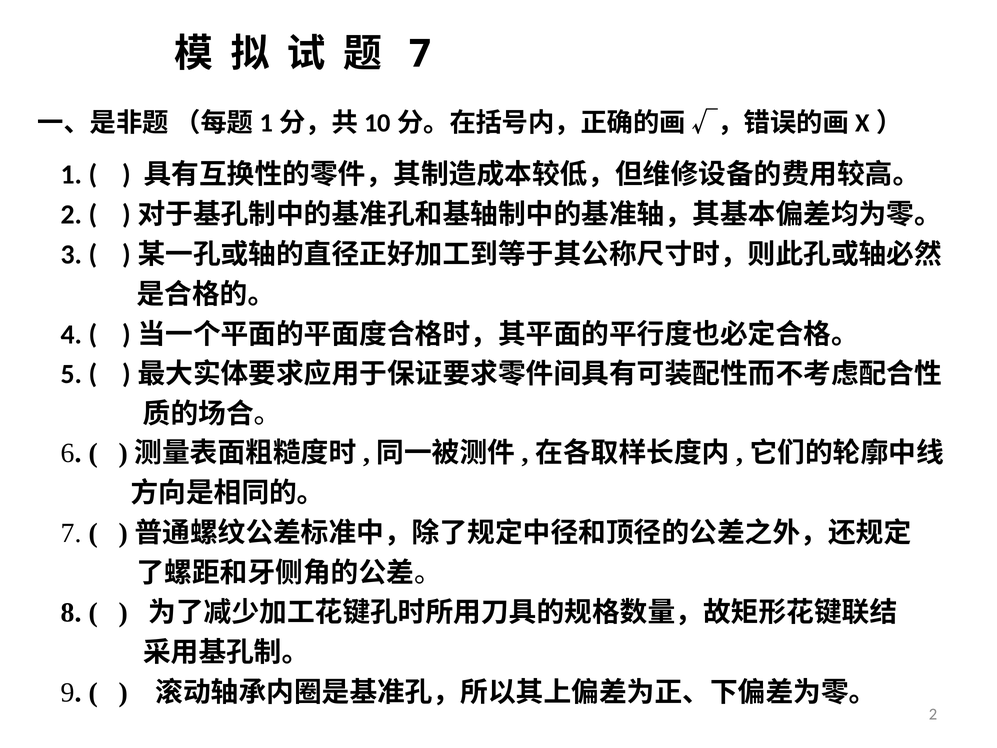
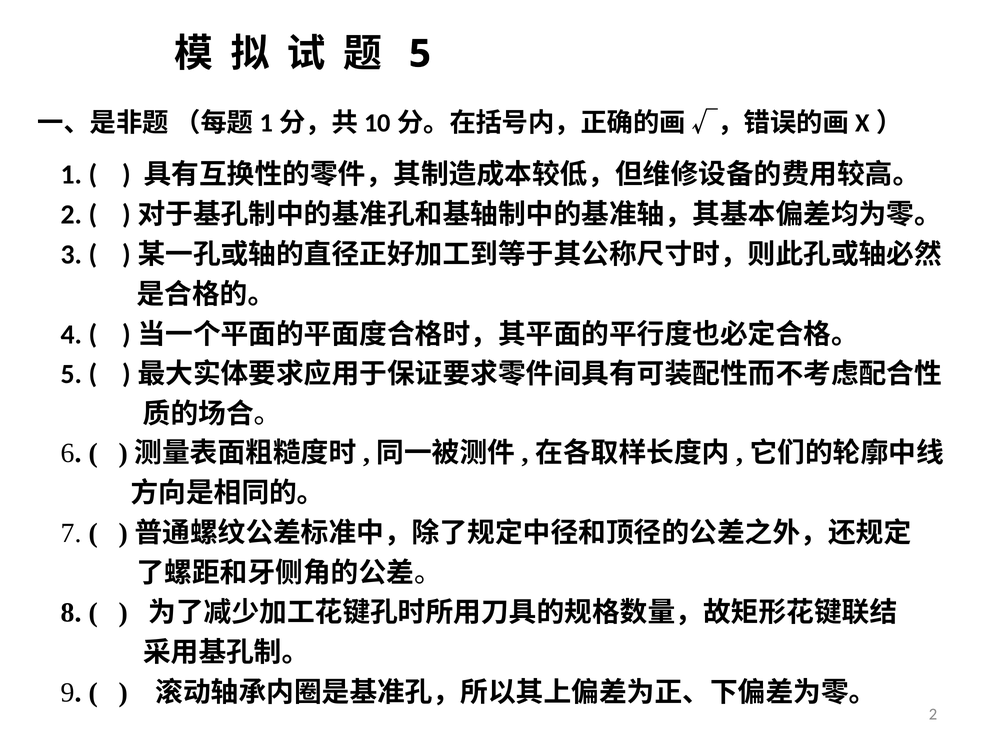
7: 7 -> 5 (420, 54)
